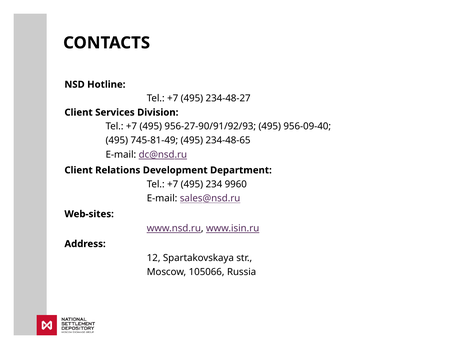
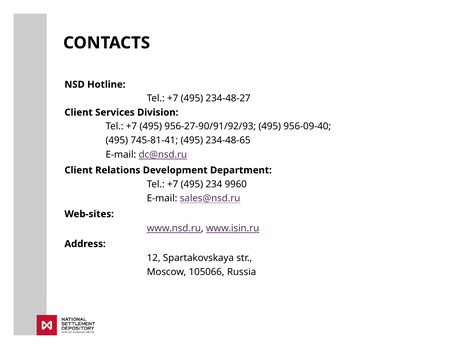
745-81-49: 745-81-49 -> 745-81-41 (154, 140)
